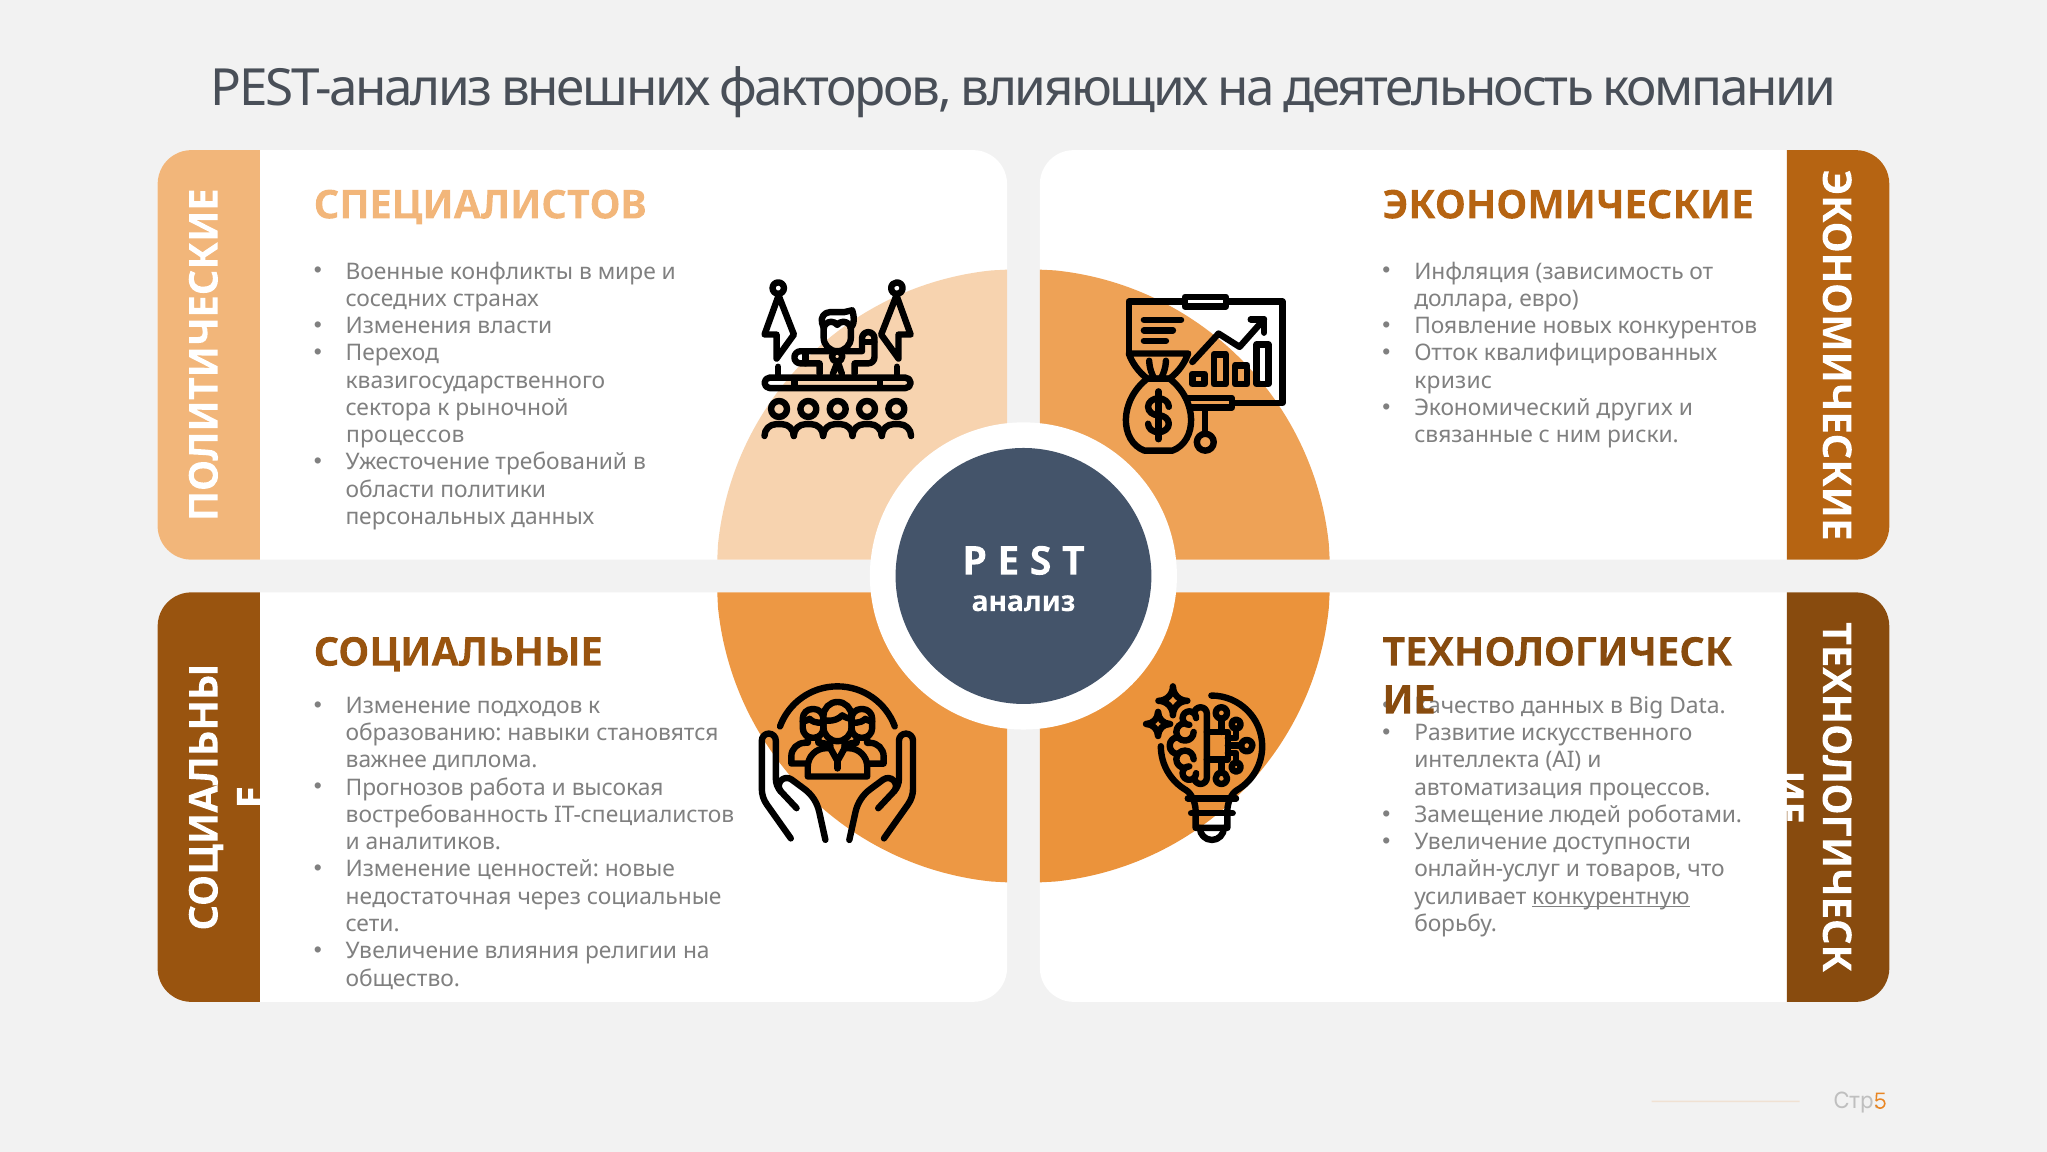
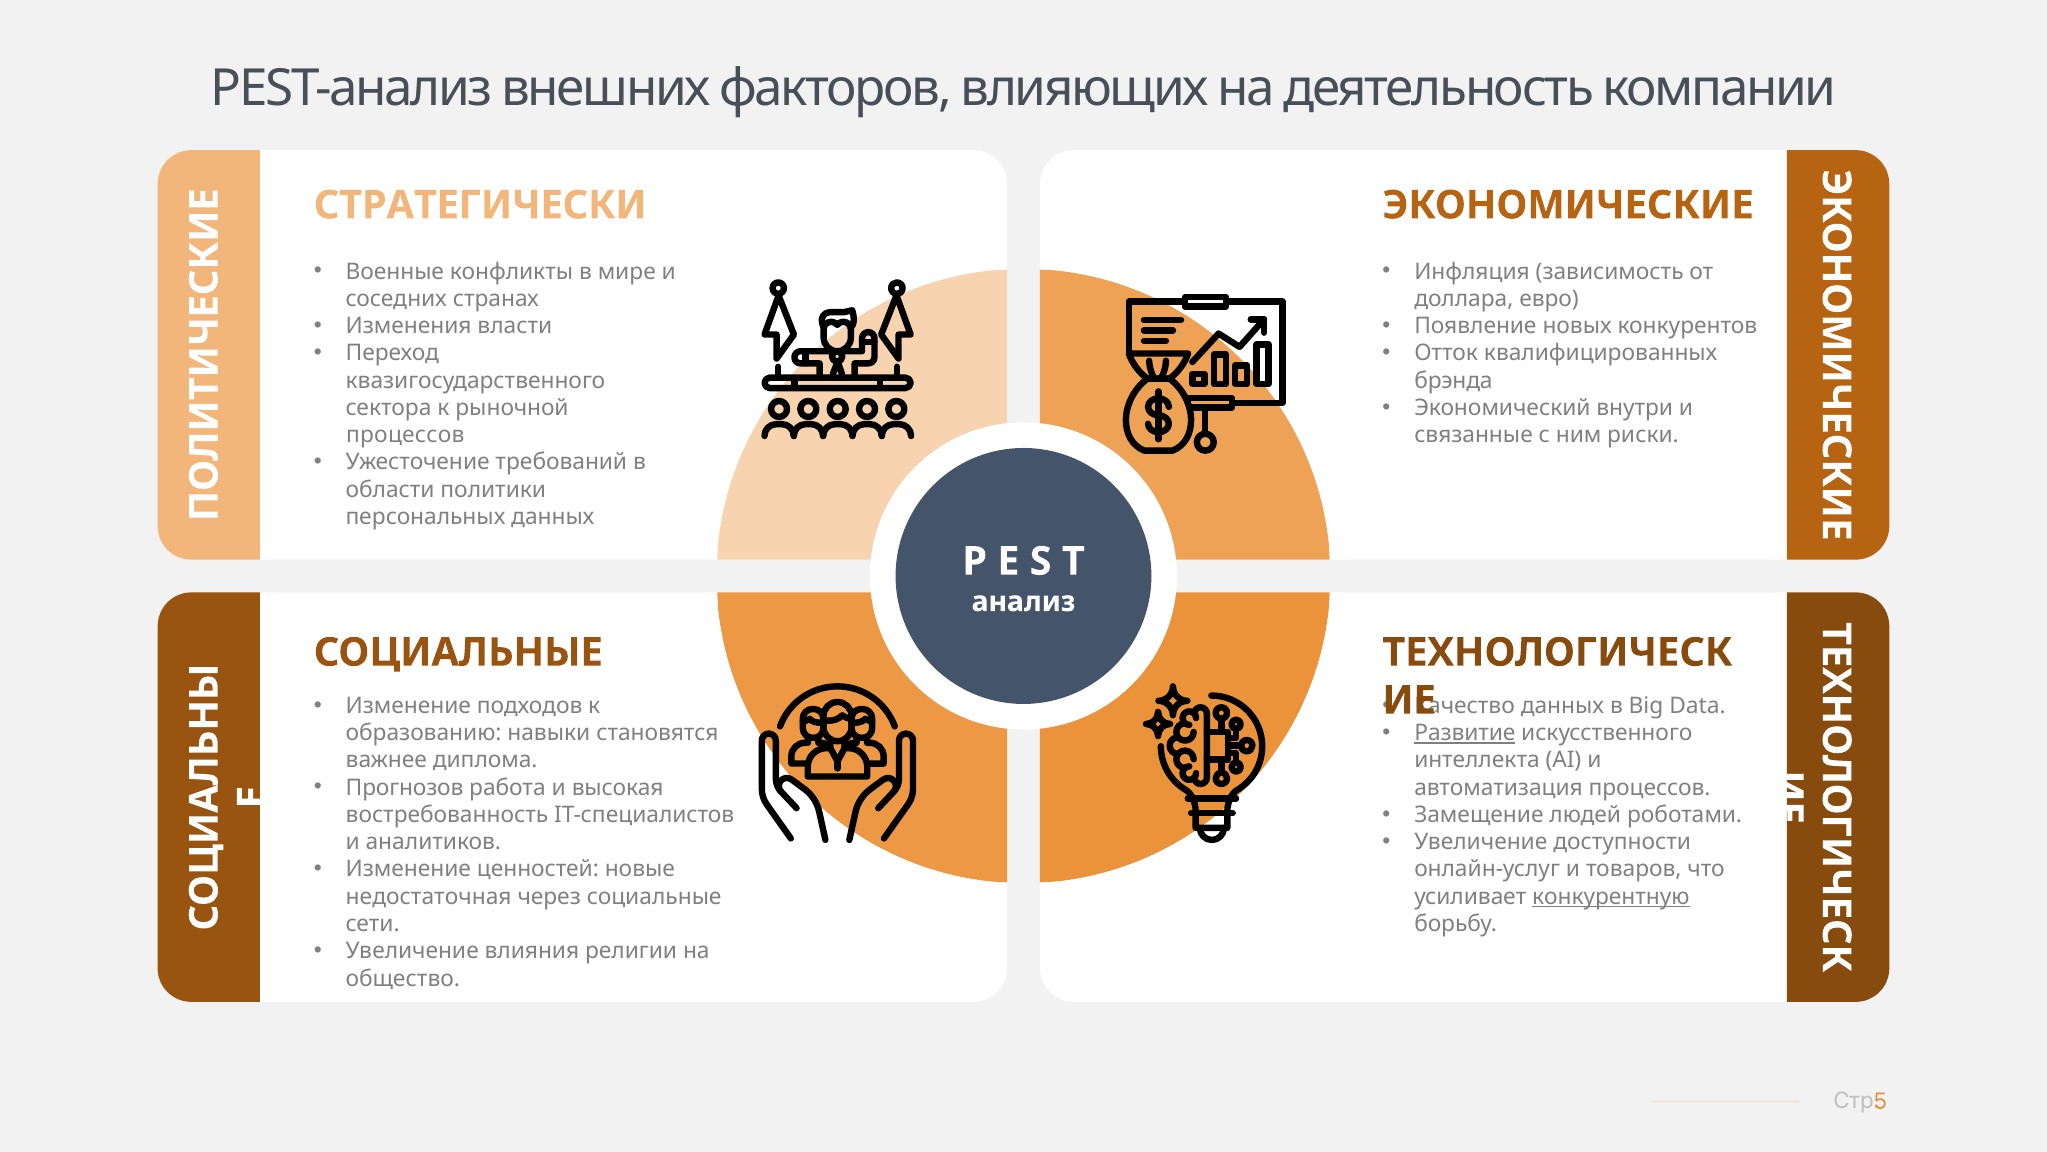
СПЕЦИАЛИСТОВ: СПЕЦИАЛИСТОВ -> СТРАТЕГИЧЕСКИ (480, 205)
кризис: кризис -> брэнда (1453, 380)
других: других -> внутри (1635, 408)
Развитие underline: none -> present (1465, 733)
